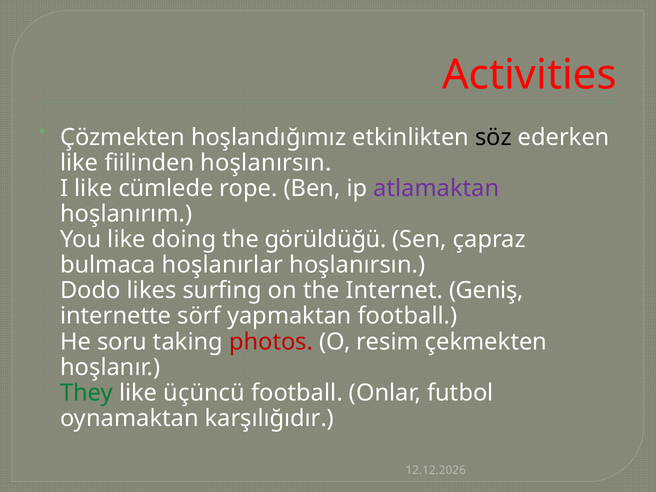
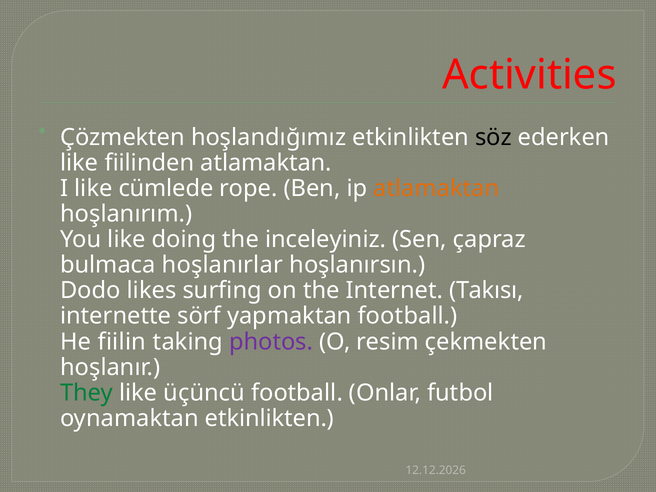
fiilinden hoşlanırsın: hoşlanırsın -> atlamaktan (266, 163)
atlamaktan colour: purple -> orange (436, 188)
görüldüğü: görüldüğü -> inceleyiniz (326, 239)
Geniş: Geniş -> Takısı (486, 291)
soru: soru -> fiilin (122, 342)
photos colour: red -> purple (271, 342)
oynamaktan karşılığıdır: karşılığıdır -> etkinlikten (269, 418)
